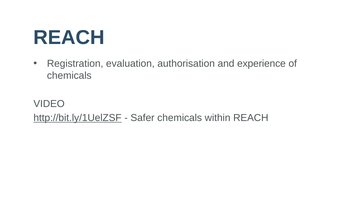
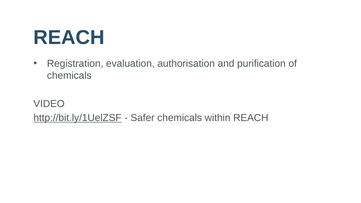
experience: experience -> purification (261, 64)
